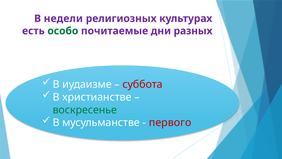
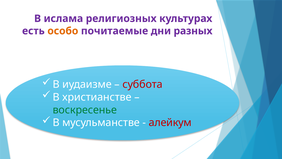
недели: недели -> ислама (63, 19)
особо colour: green -> orange (63, 31)
первого: первого -> алейкум (170, 122)
